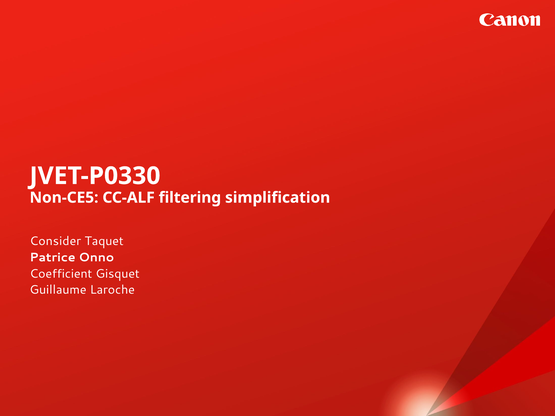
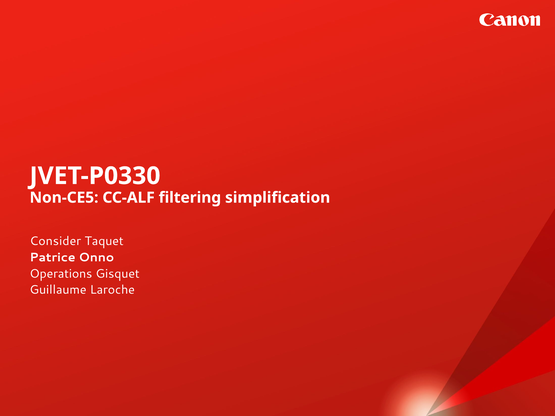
Coefficient: Coefficient -> Operations (61, 274)
